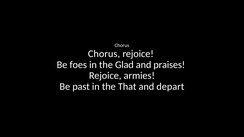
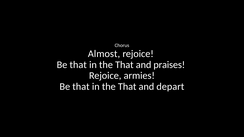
Chorus: Chorus -> Almost (104, 54)
foes: foes -> that (78, 65)
Glad: Glad -> That (124, 65)
past: past -> that (81, 87)
